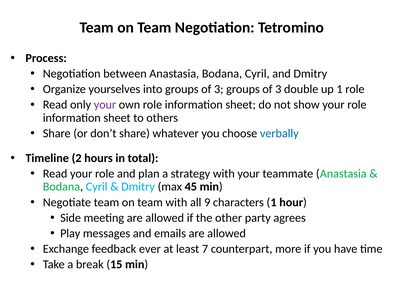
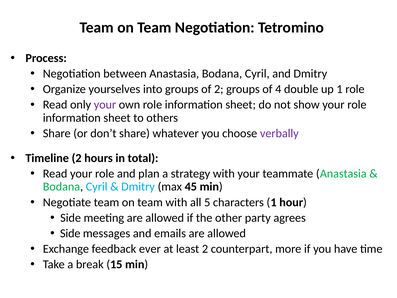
into groups of 3: 3 -> 2 (219, 89)
3: 3 -> 4 (278, 89)
verbally colour: blue -> purple (279, 133)
9: 9 -> 5 (207, 202)
Play: Play -> Side (70, 233)
least 7: 7 -> 2 (205, 249)
